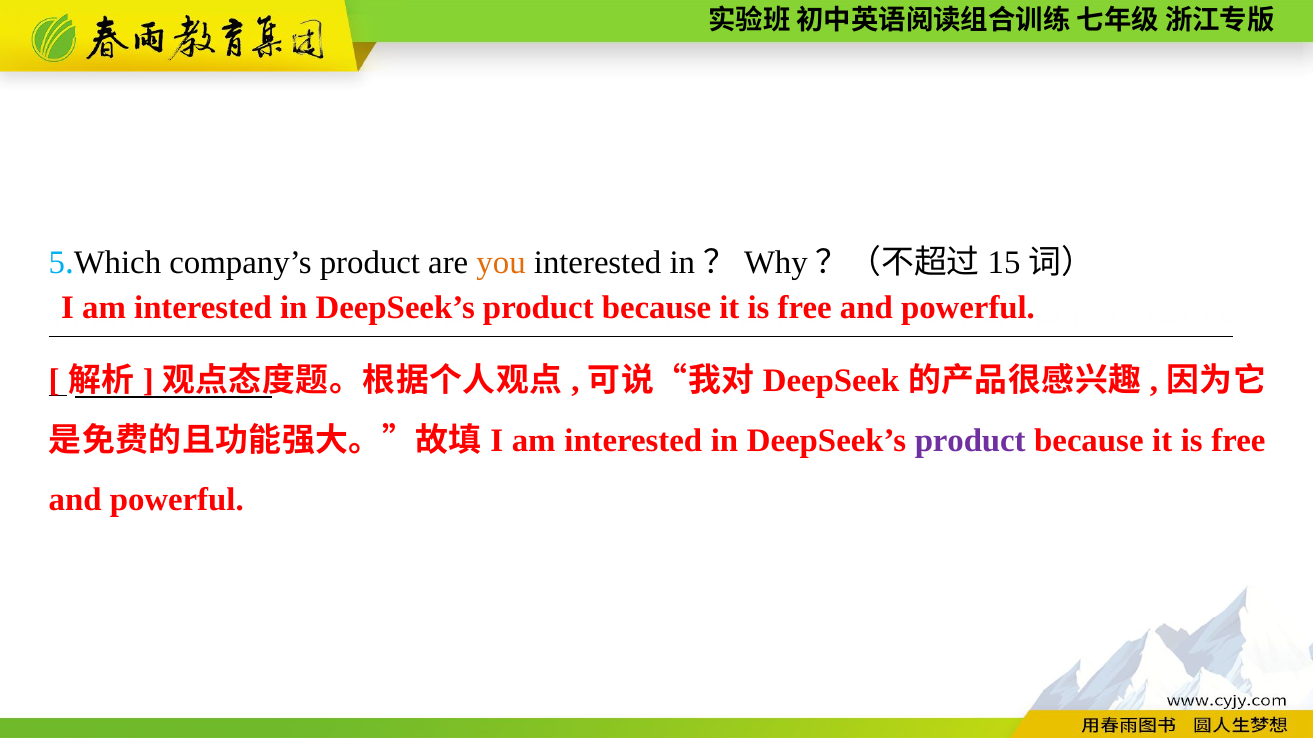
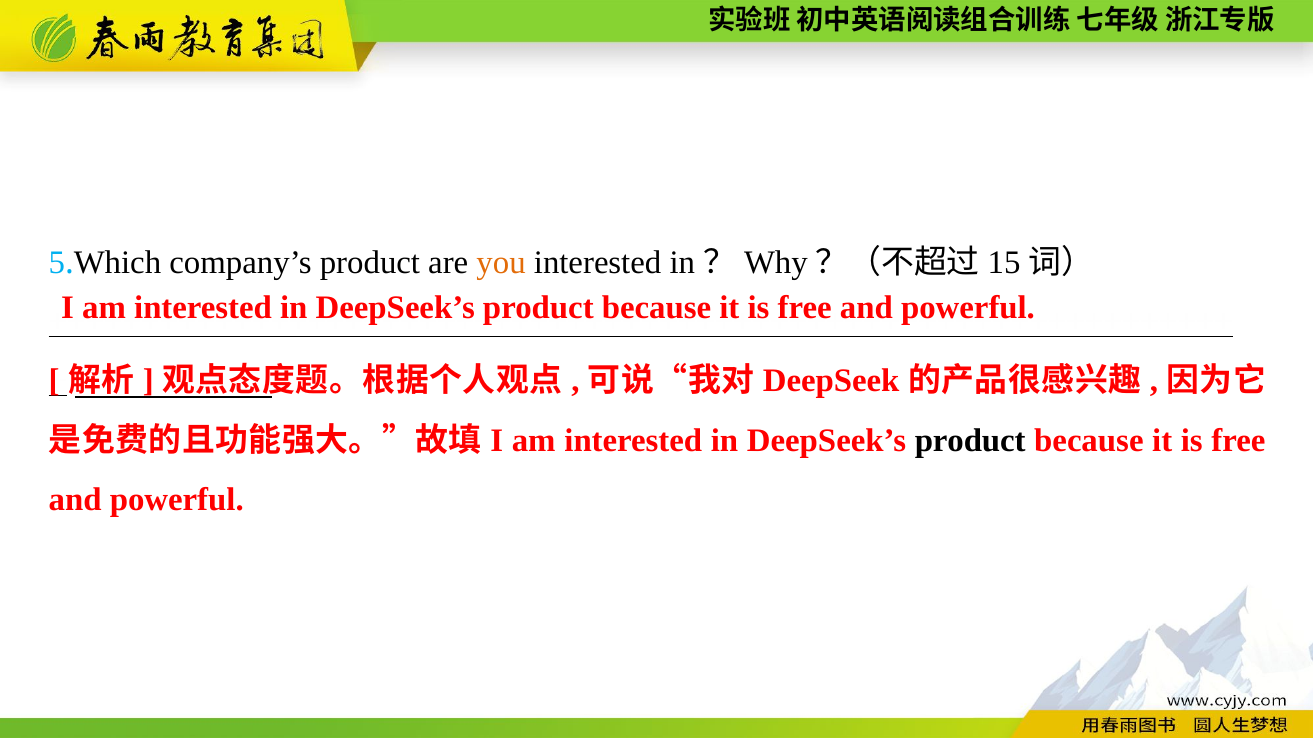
product colour: purple -> black (970, 441)
